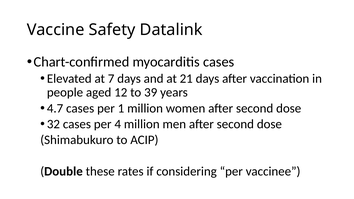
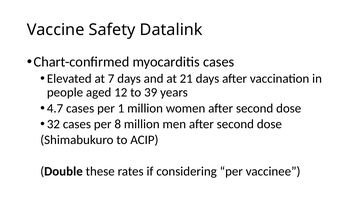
4: 4 -> 8 (118, 124)
